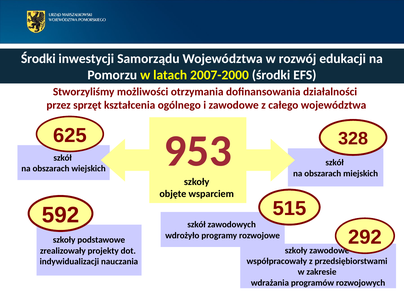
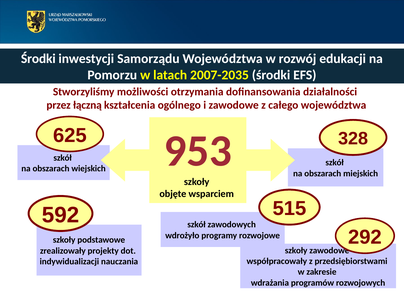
2007-2000: 2007-2000 -> 2007-2035 (219, 75)
sprzęt: sprzęt -> łączną (87, 105)
